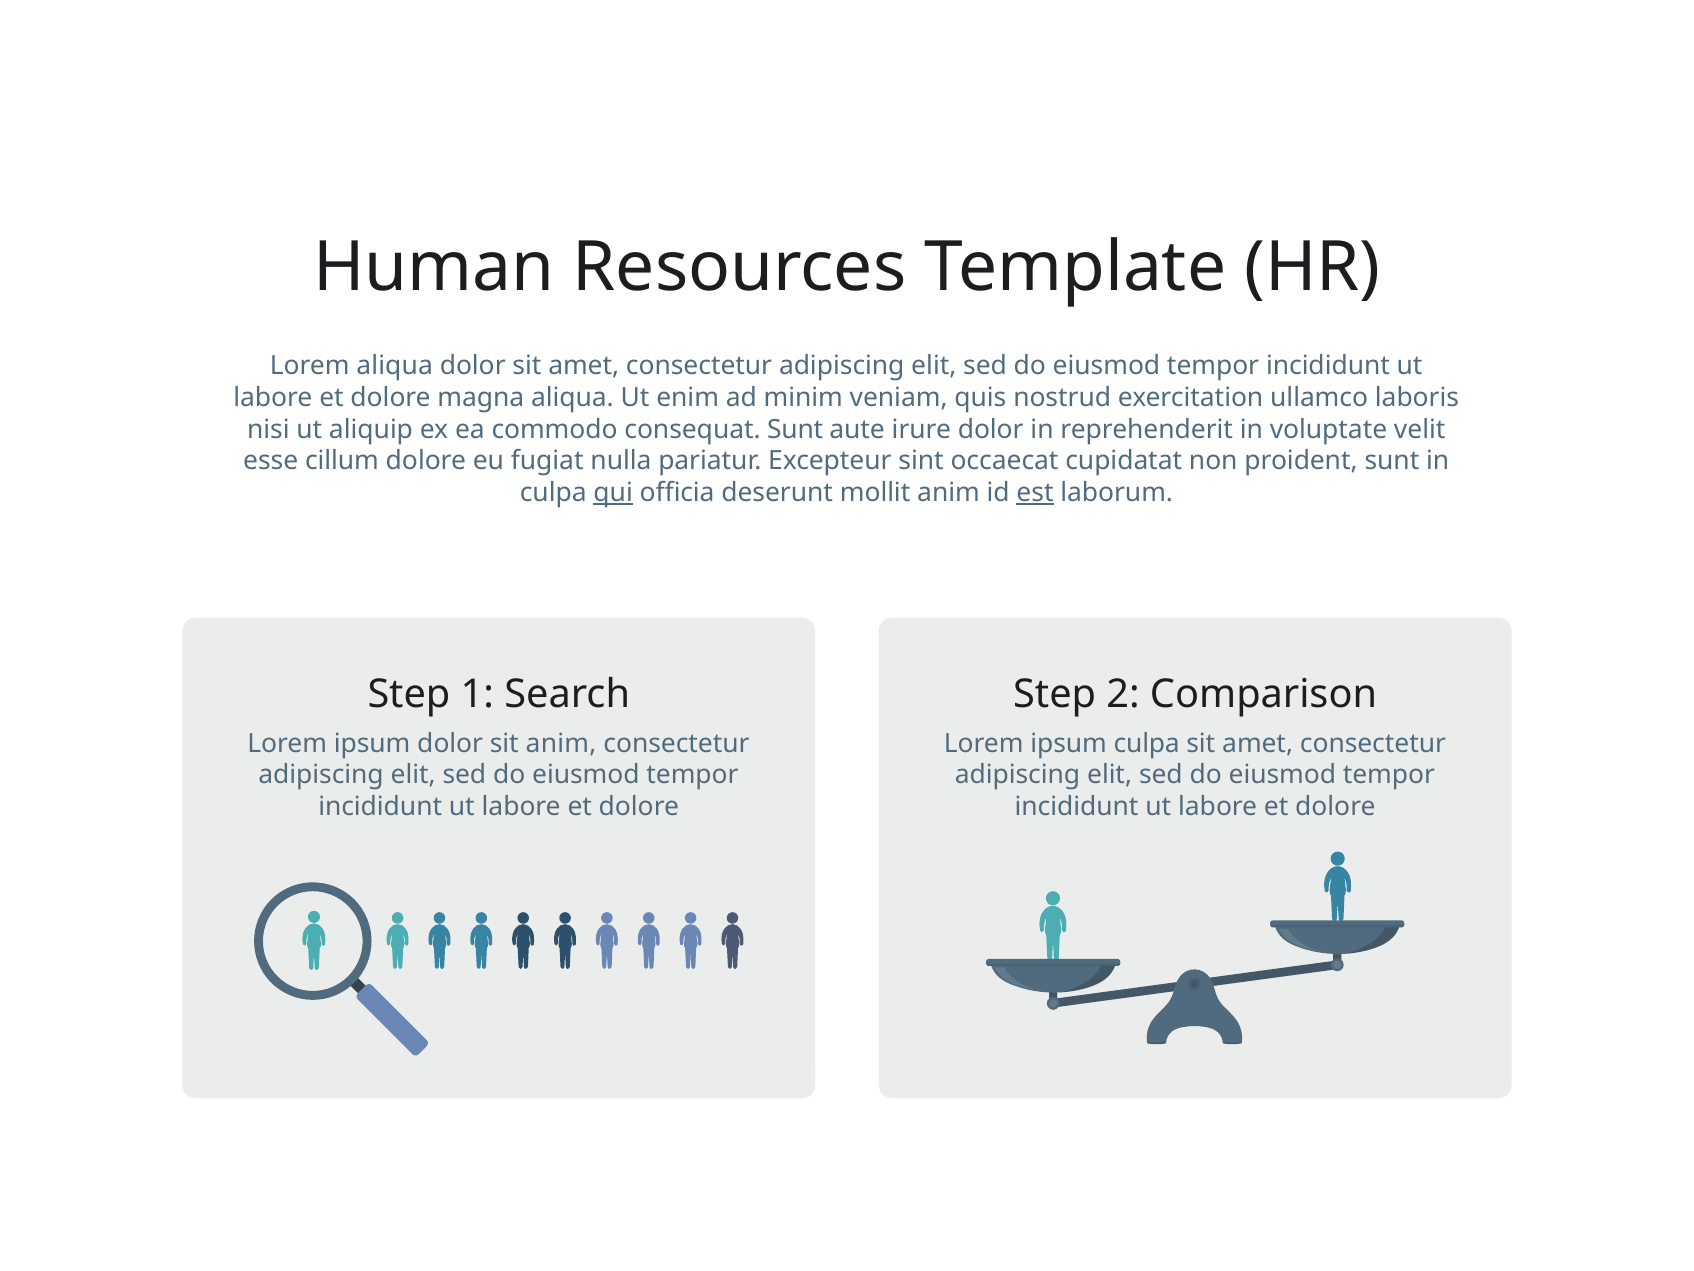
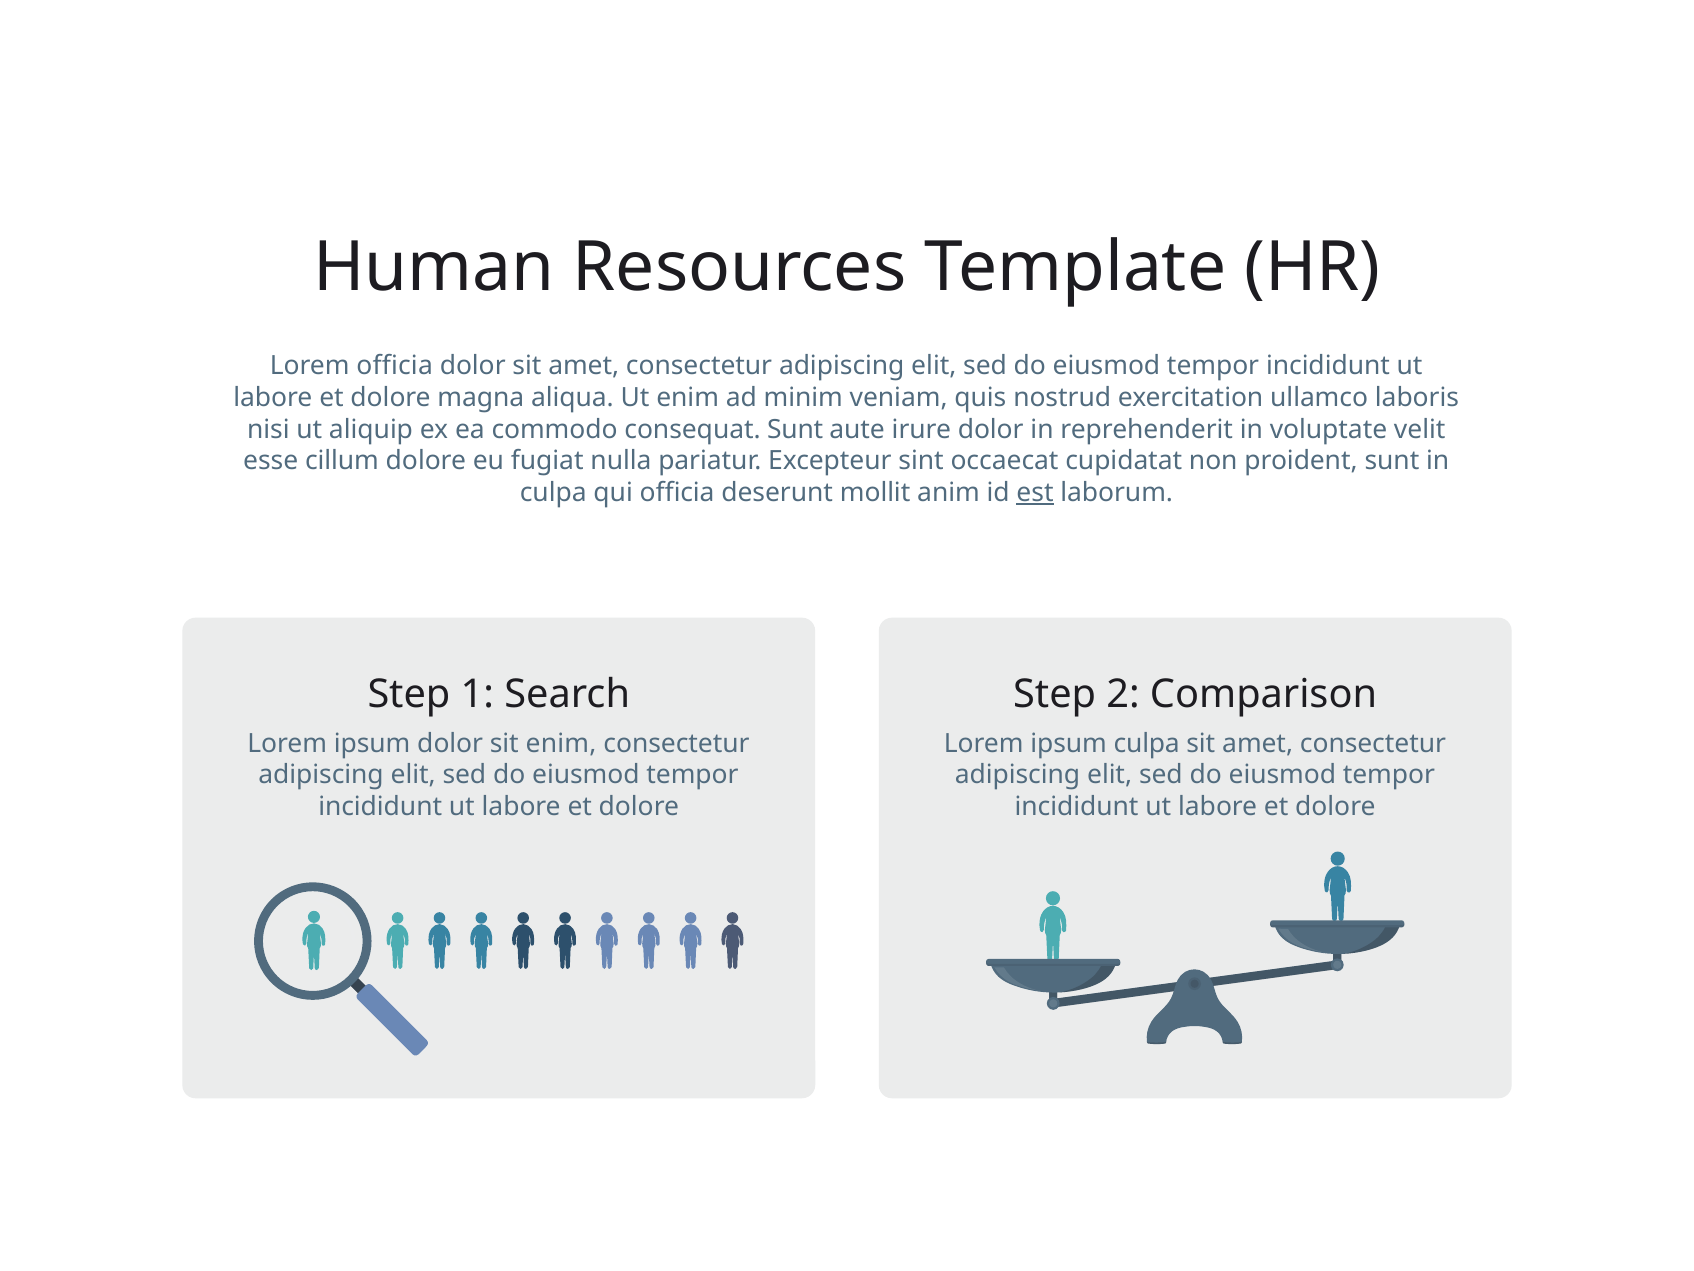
Lorem aliqua: aliqua -> officia (395, 366)
qui underline: present -> none (613, 493)
sit anim: anim -> enim (561, 743)
